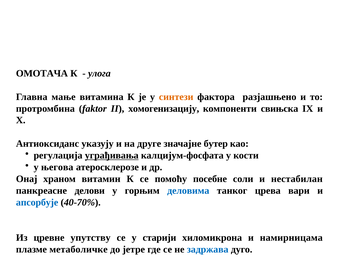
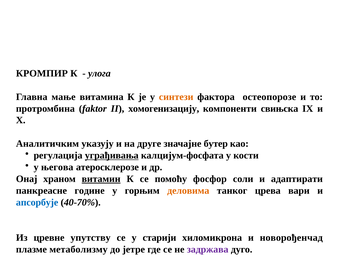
ОМОТАЧА: ОМОТАЧА -> КРОМПИР (42, 74)
разјашњено: разјашњено -> остеопорозе (269, 97)
Антиоксиданс: Антиоксиданс -> Аналитичким (47, 144)
витамин underline: none -> present (101, 179)
посебне: посебне -> фосфор (210, 179)
нестабилан: нестабилан -> адаптирати (297, 179)
делови: делови -> године (90, 191)
деловима colour: blue -> orange (188, 191)
намирницама: намирницама -> новорођенчад (291, 238)
метаболичке: метаболичке -> метаболизму (79, 250)
задржава colour: blue -> purple (208, 250)
